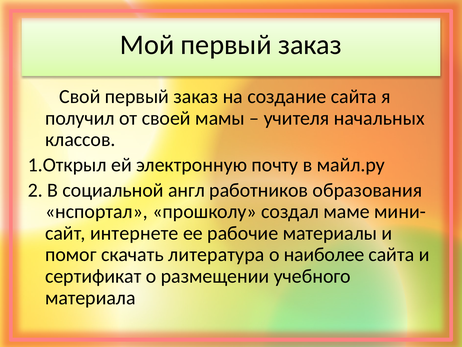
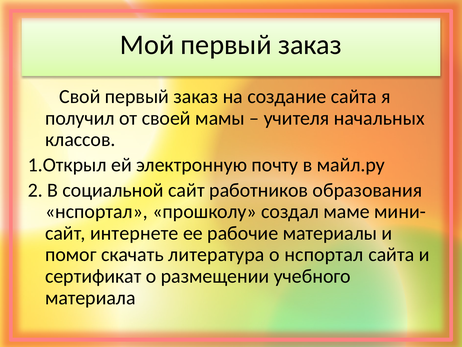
социальной англ: англ -> сайт (186, 190)
о наиболее: наиболее -> нспортал (324, 254)
